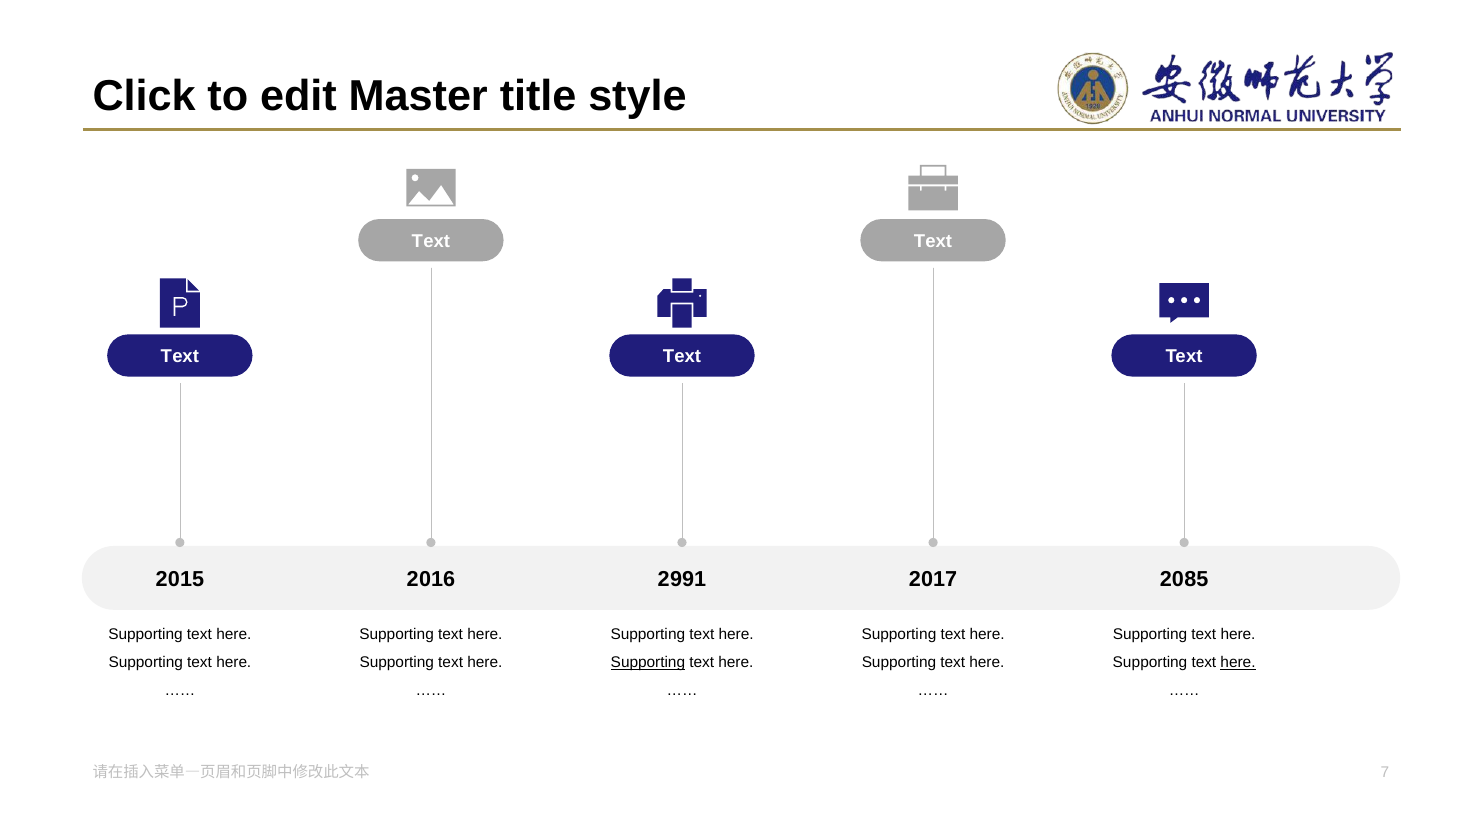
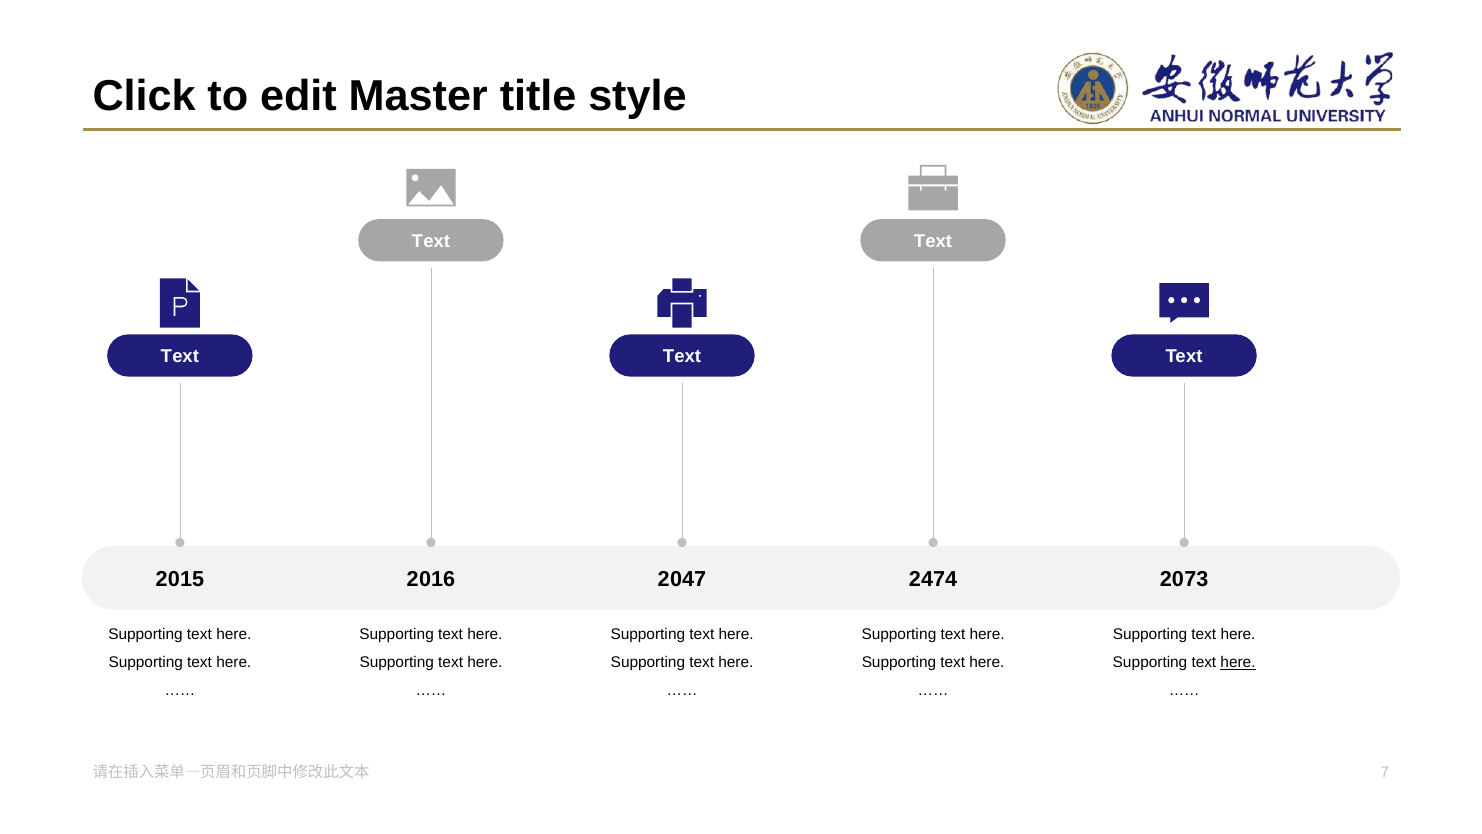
991: 991 -> 047 (688, 579)
017: 017 -> 474 (939, 579)
85: 85 -> 73 (1196, 579)
Supporting underline: present -> none (648, 662)
